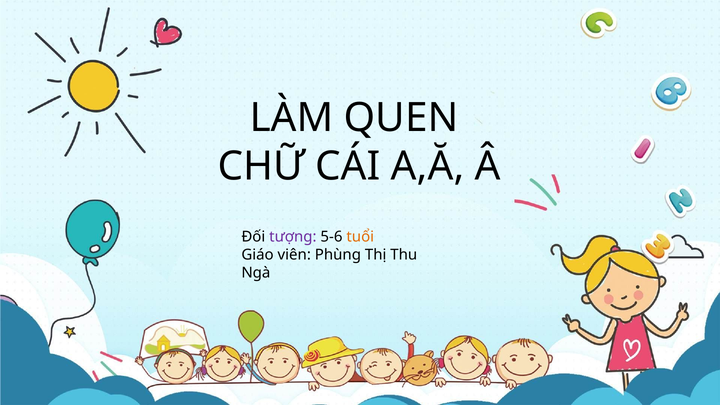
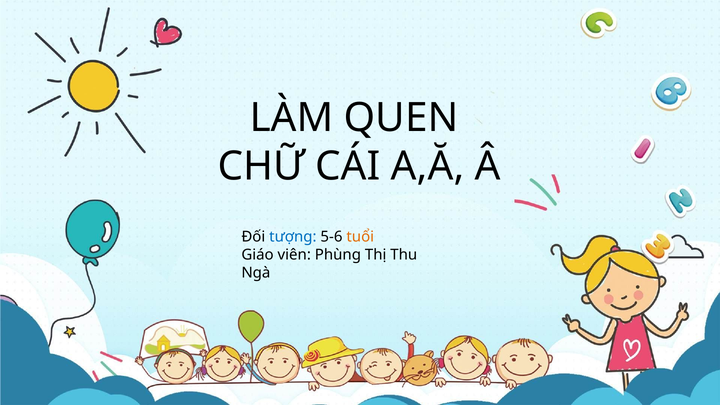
tượng colour: purple -> blue (293, 237)
